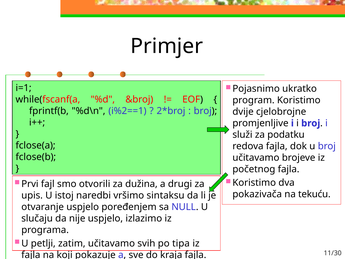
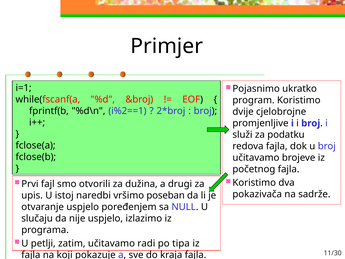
tekuću: tekuću -> sadrže (314, 194)
sintaksu: sintaksu -> poseban (166, 195)
svih: svih -> radi (146, 243)
